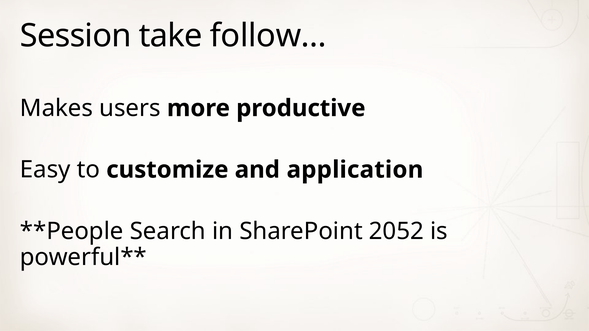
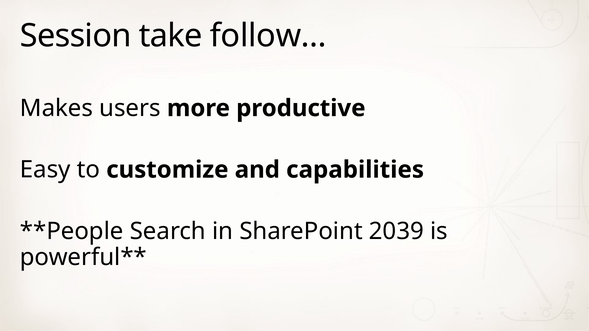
application: application -> capabilities (355, 170)
2052: 2052 -> 2039 (396, 231)
